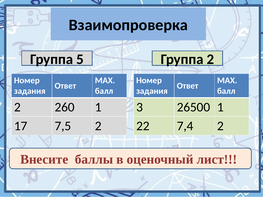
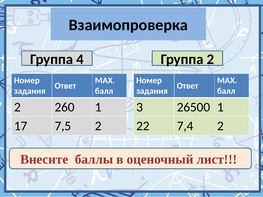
5: 5 -> 4 (80, 59)
